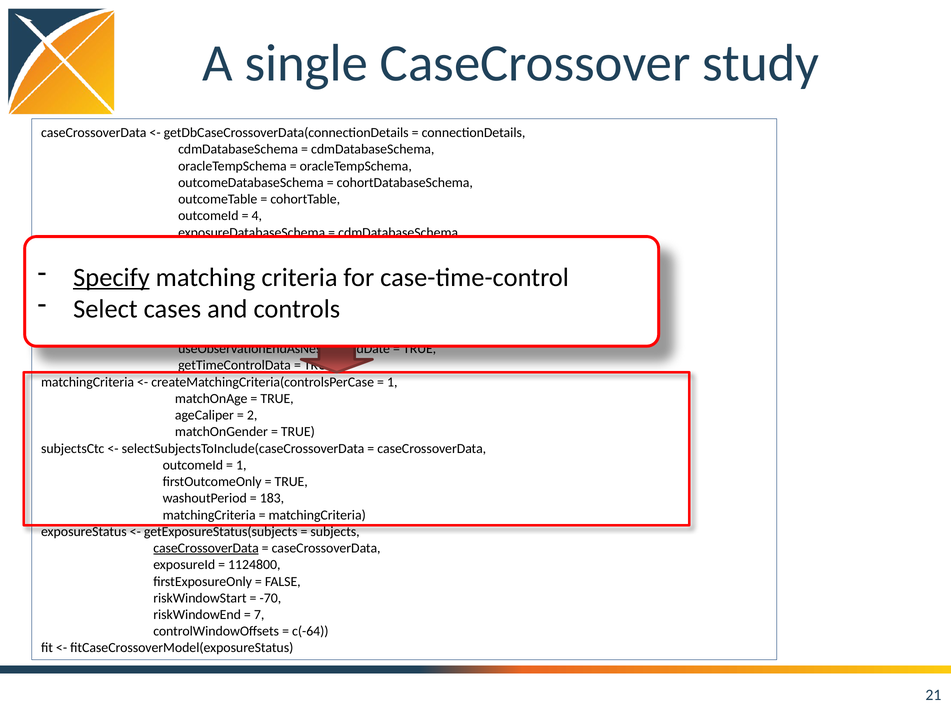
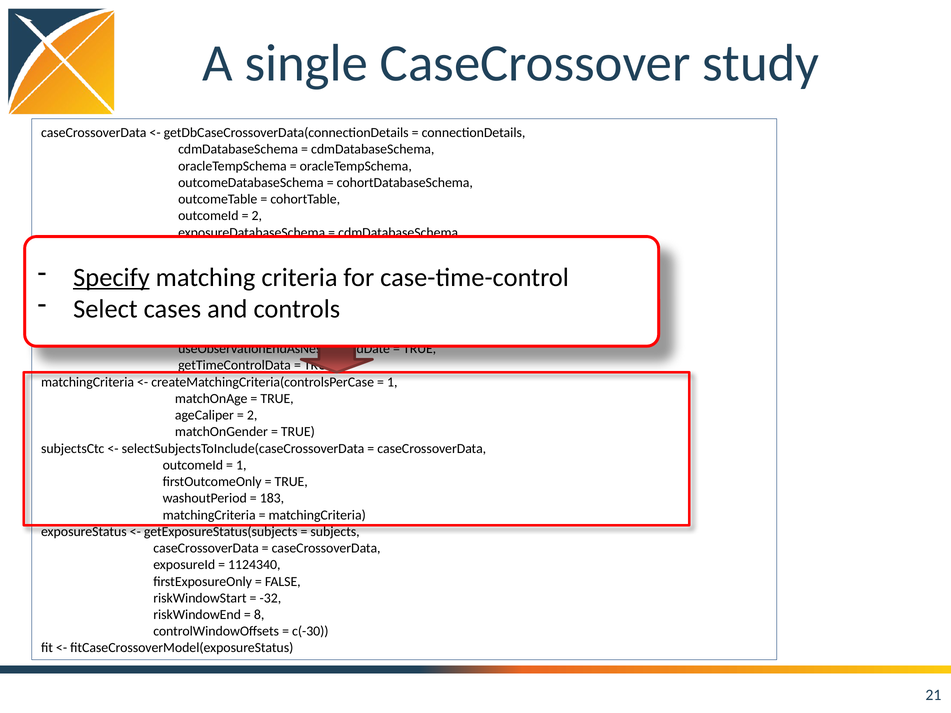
4: 4 -> 2 (257, 216)
caseCrossoverData underline: present -> none (206, 548)
1124800: 1124800 -> 1124340 (254, 565)
-70: -70 -> -32 (270, 598)
7: 7 -> 8 (259, 615)
c(-64: c(-64 -> c(-30 (310, 632)
